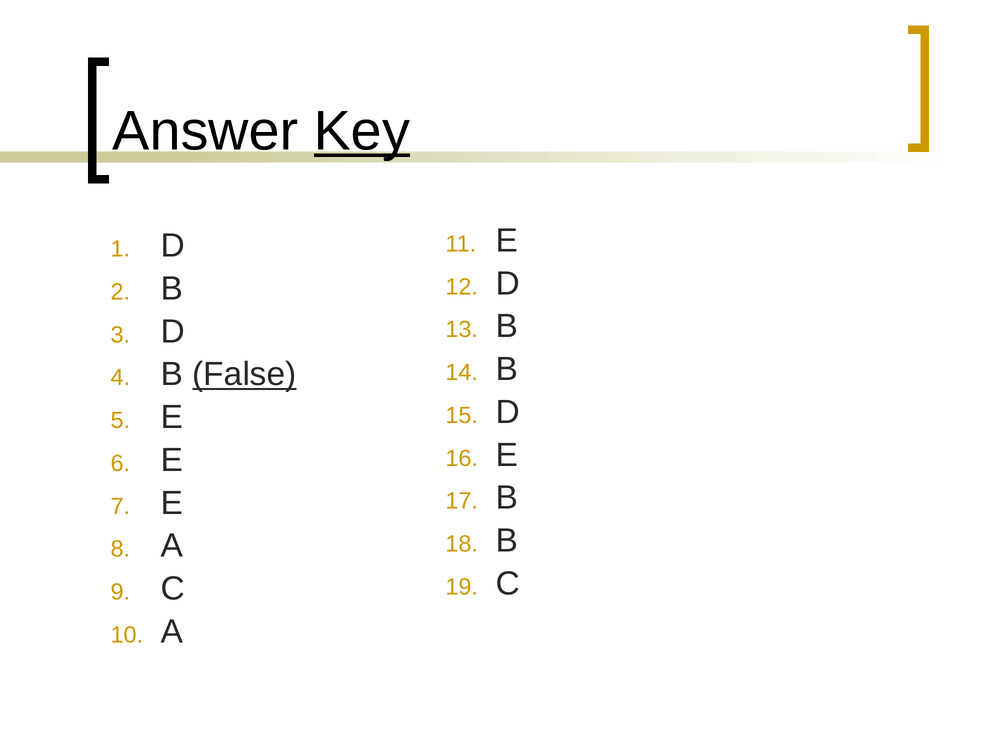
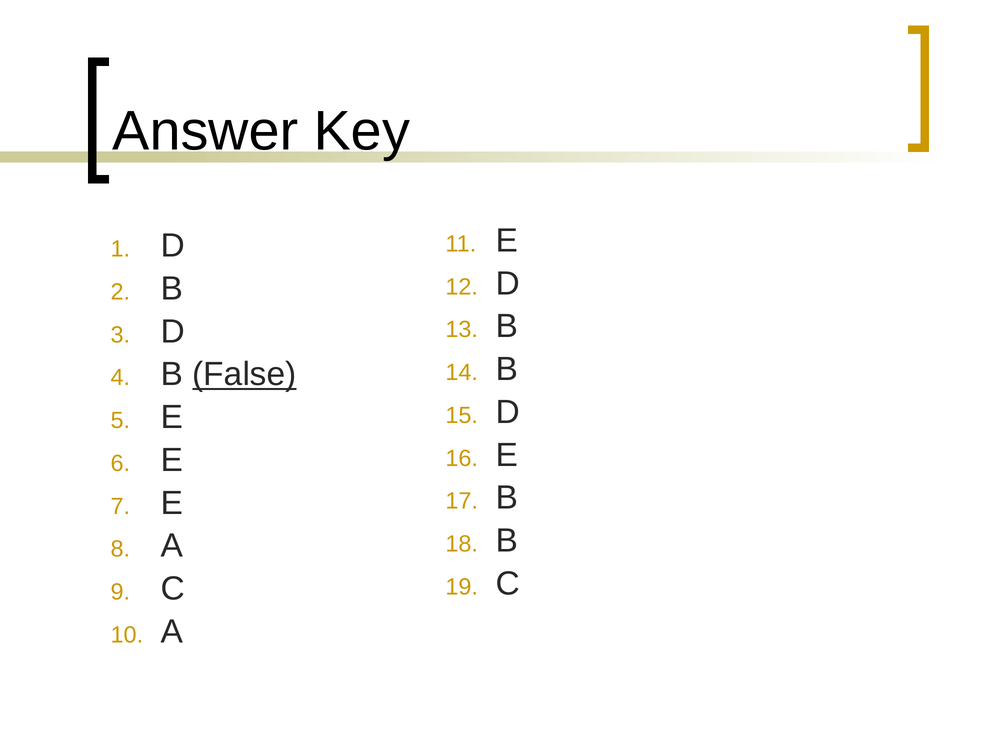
Key underline: present -> none (362, 131)
